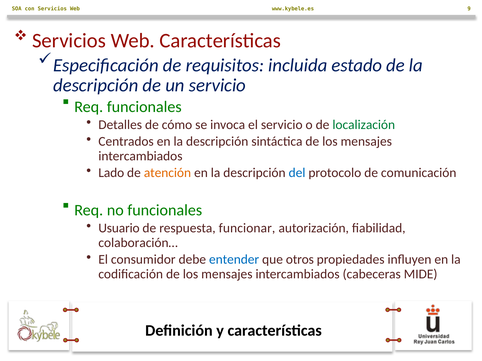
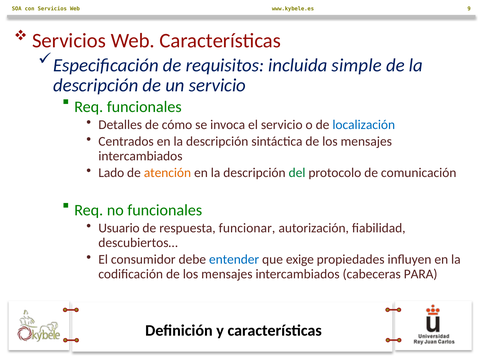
estado: estado -> simple (357, 65)
localización colour: green -> blue (364, 125)
del colour: blue -> green (297, 173)
colaboración…: colaboración… -> descubiertos… (138, 243)
otros: otros -> exige (300, 260)
MIDE: MIDE -> PARA (421, 274)
